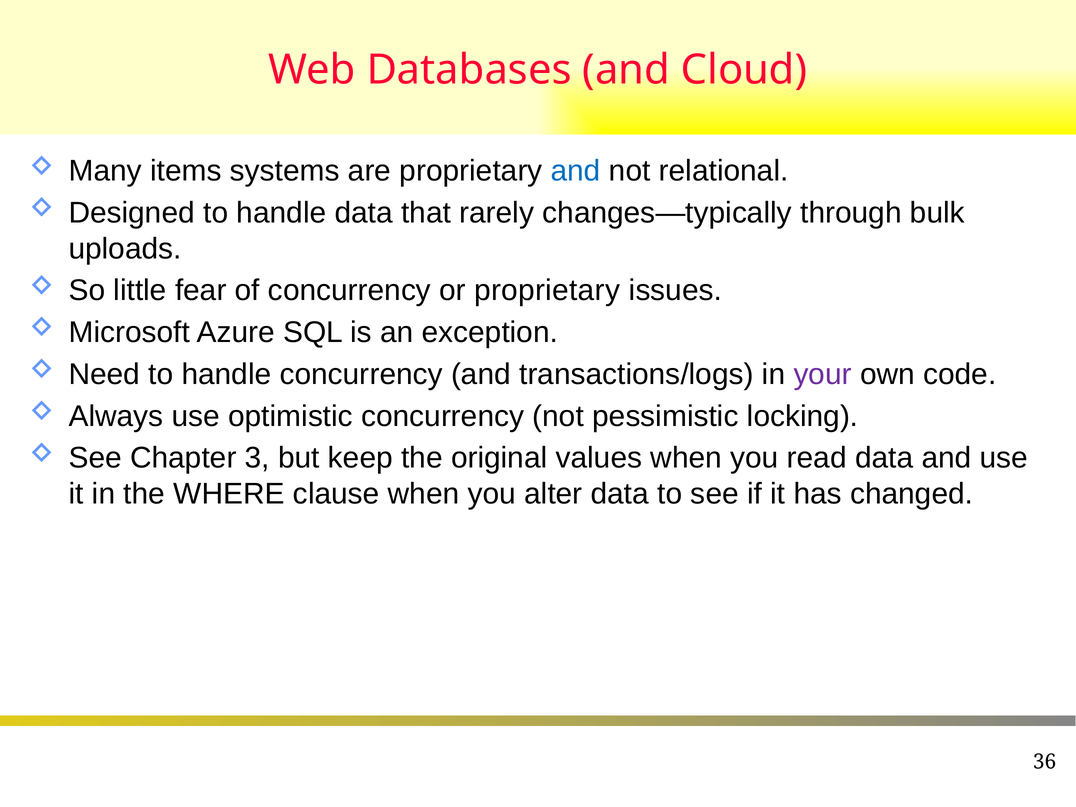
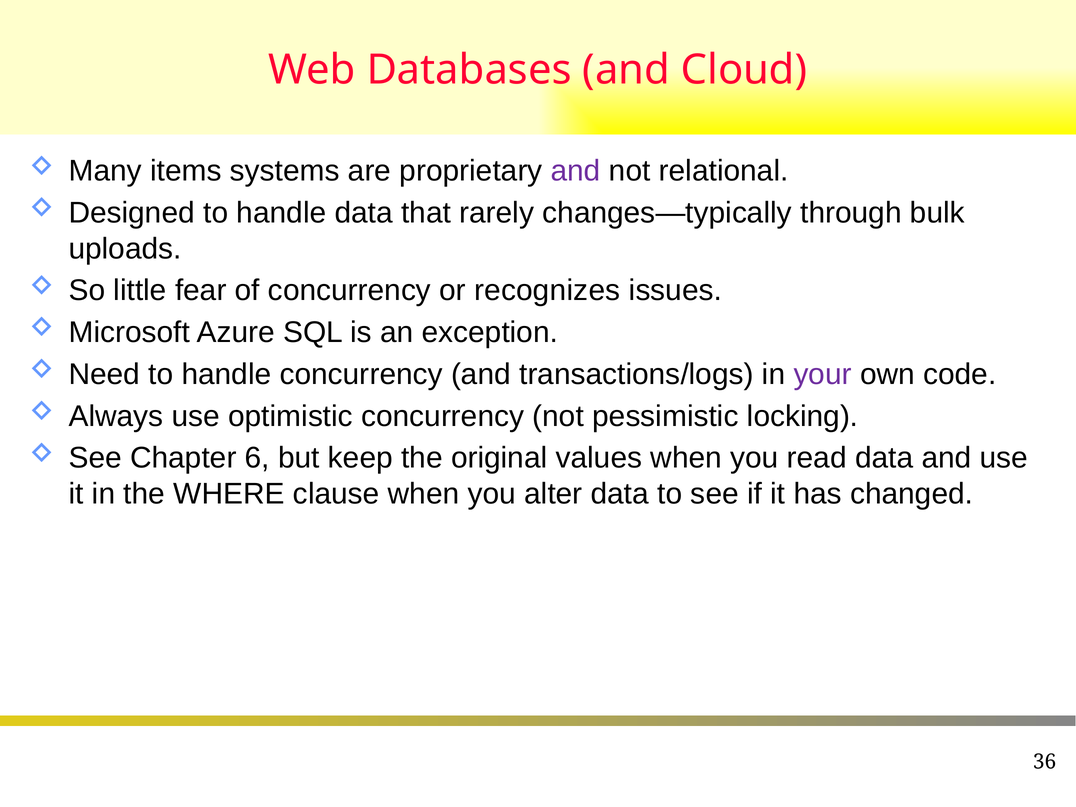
and colour: blue -> purple (576, 171)
or proprietary: proprietary -> recognizes (547, 291)
3: 3 -> 6 (257, 458)
